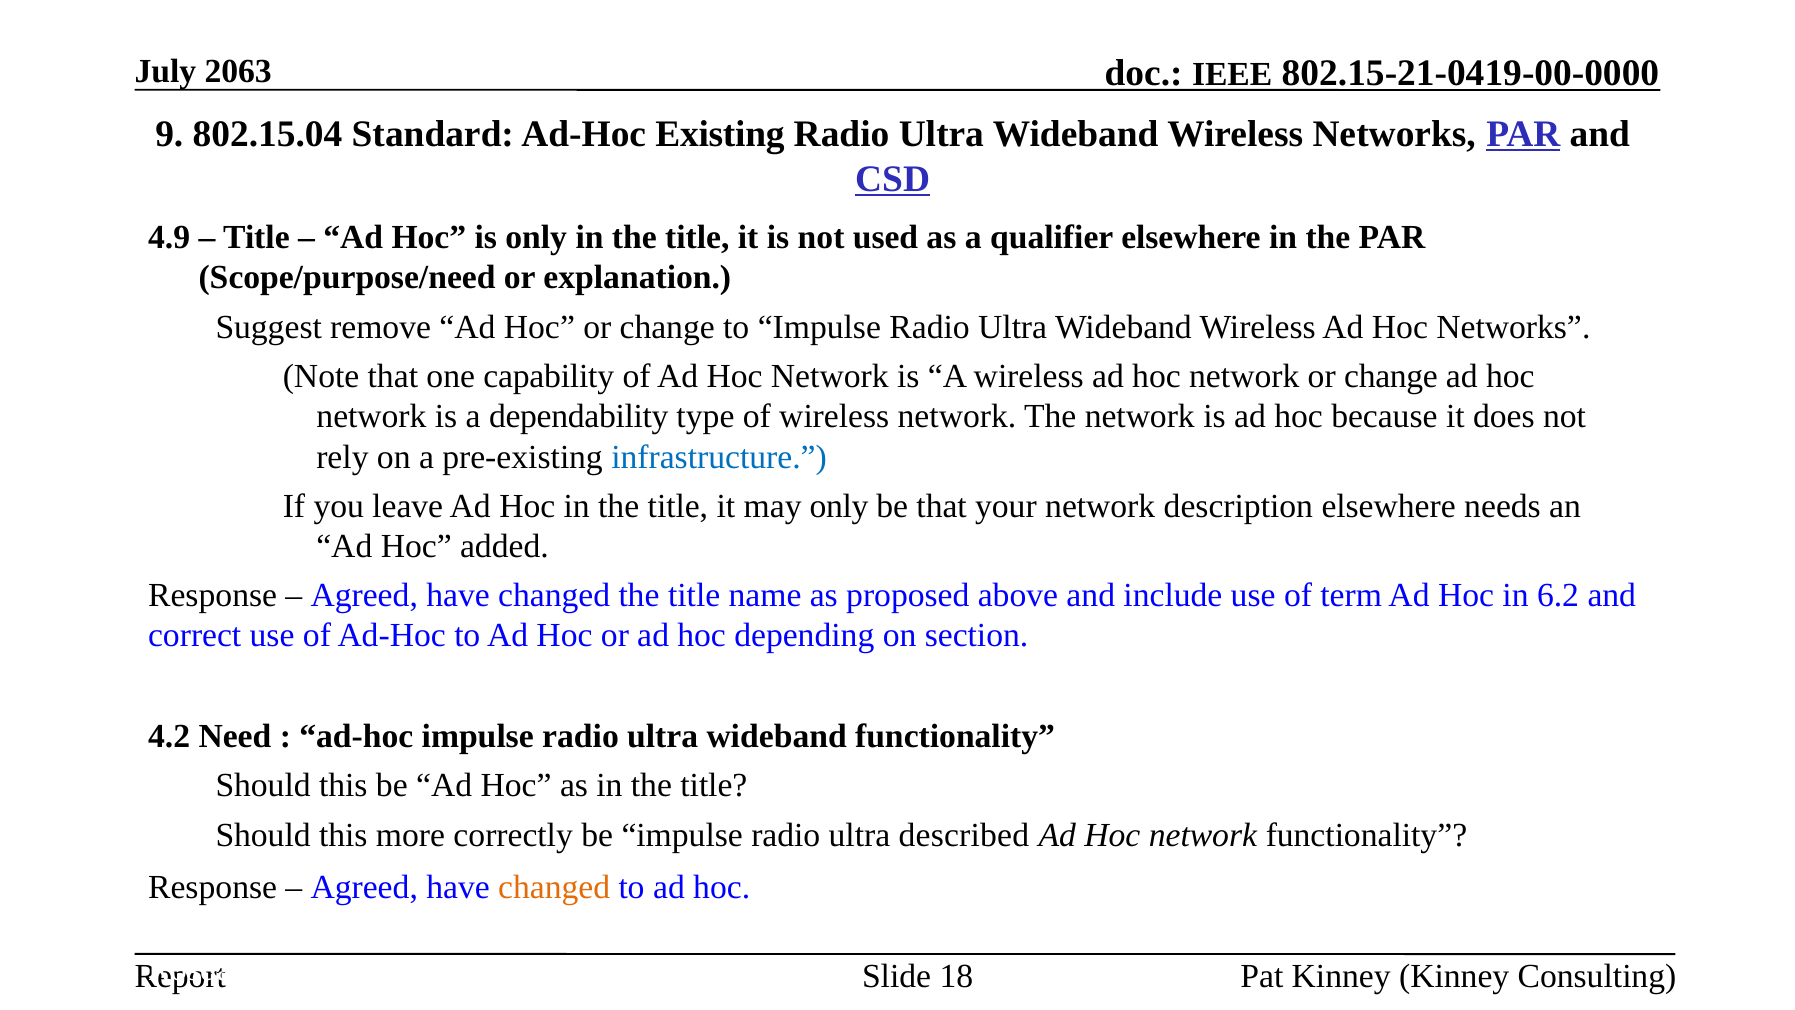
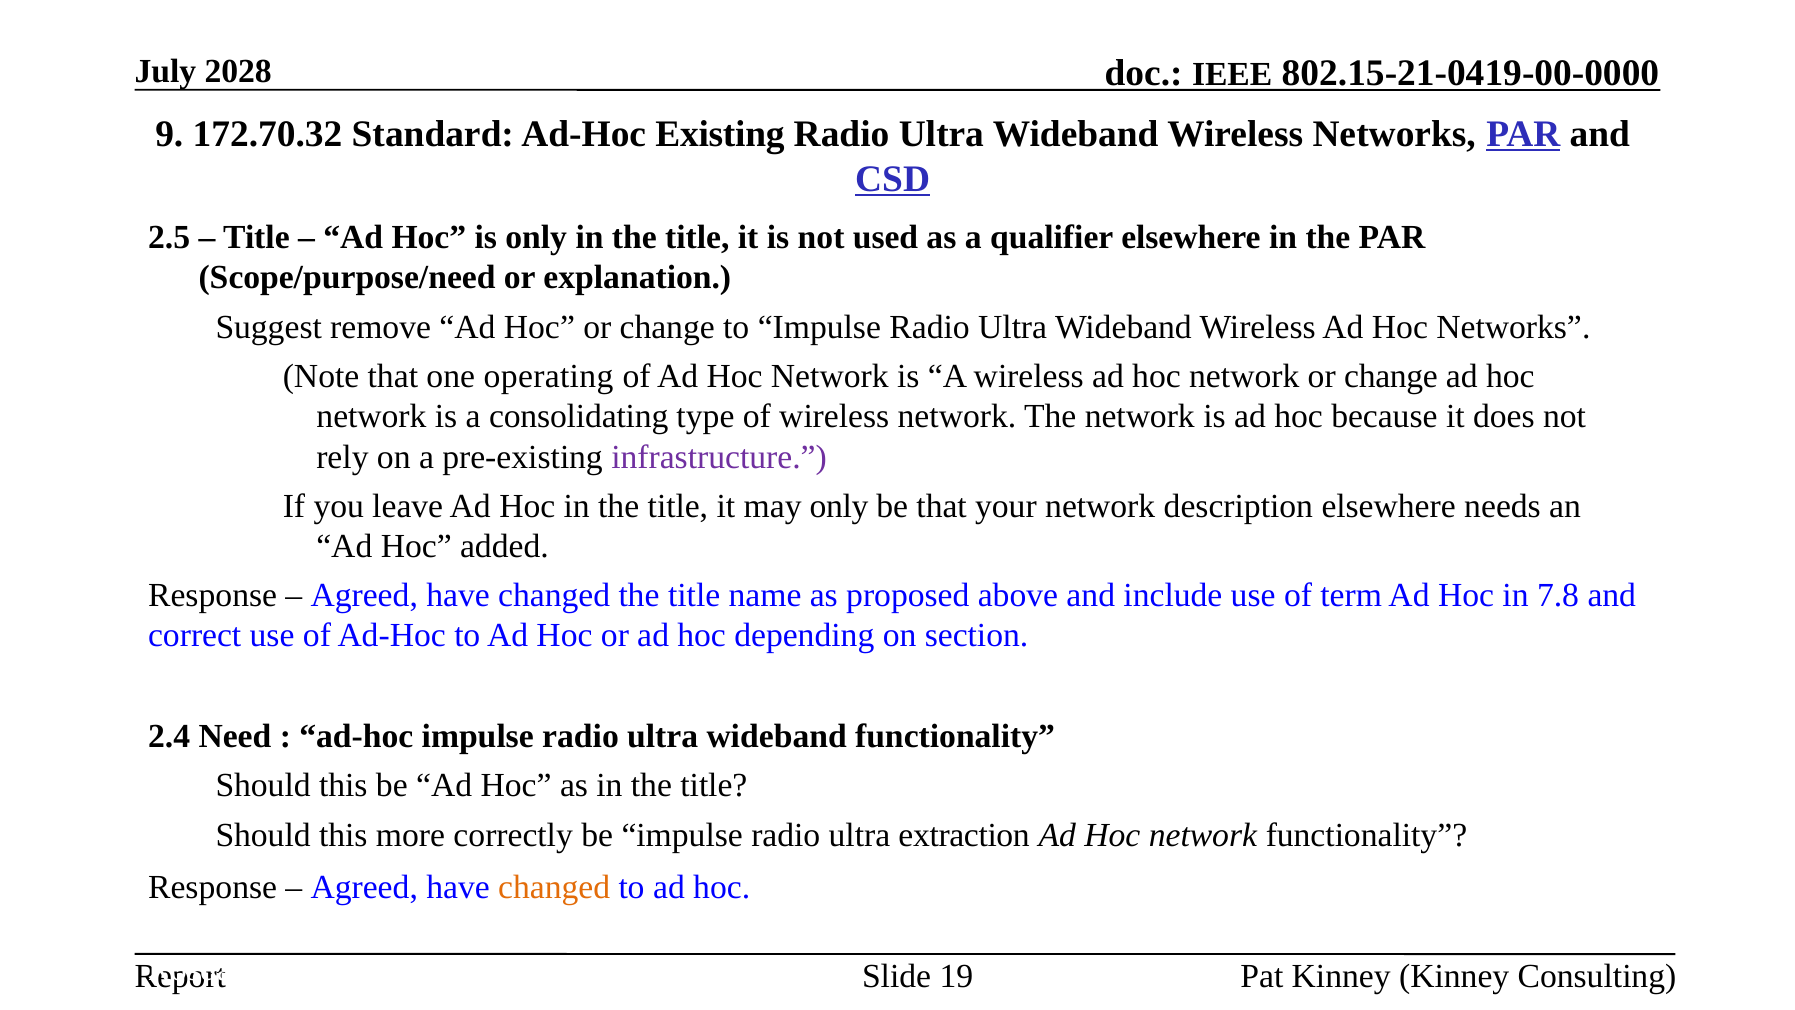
2063: 2063 -> 2028 (238, 71)
802.15.04: 802.15.04 -> 172.70.32 (268, 134)
4.9: 4.9 -> 2.5 (169, 237)
capability: capability -> operating (549, 376)
dependability: dependability -> consolidating (579, 417)
infrastructure colour: blue -> purple (719, 457)
6.2: 6.2 -> 7.8 (1558, 595)
4.2: 4.2 -> 2.4 (169, 736)
described: described -> extraction (964, 835)
18: 18 -> 19 (956, 976)
